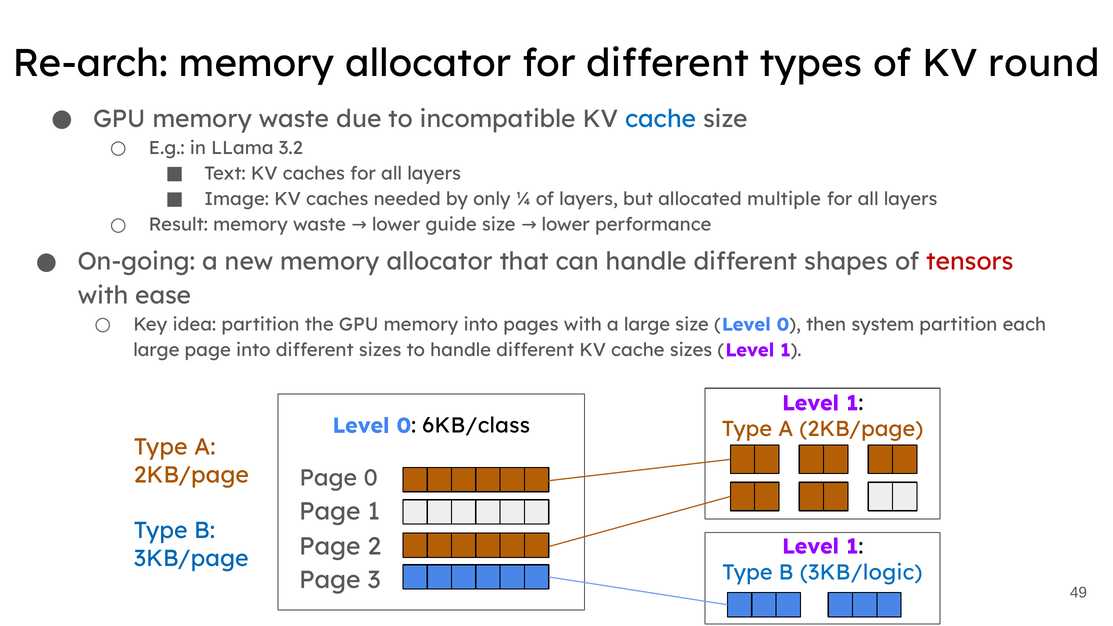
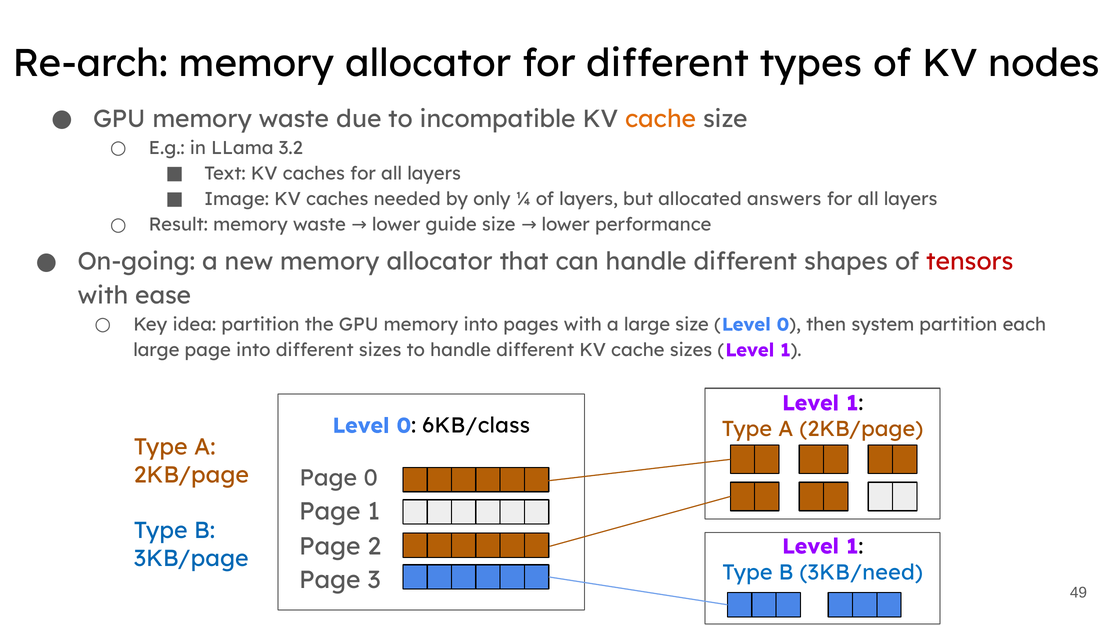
round: round -> nodes (1044, 64)
cache colour: blue -> orange (661, 119)
multiple: multiple -> answers (784, 199)
3KB/logic: 3KB/logic -> 3KB/need (861, 573)
